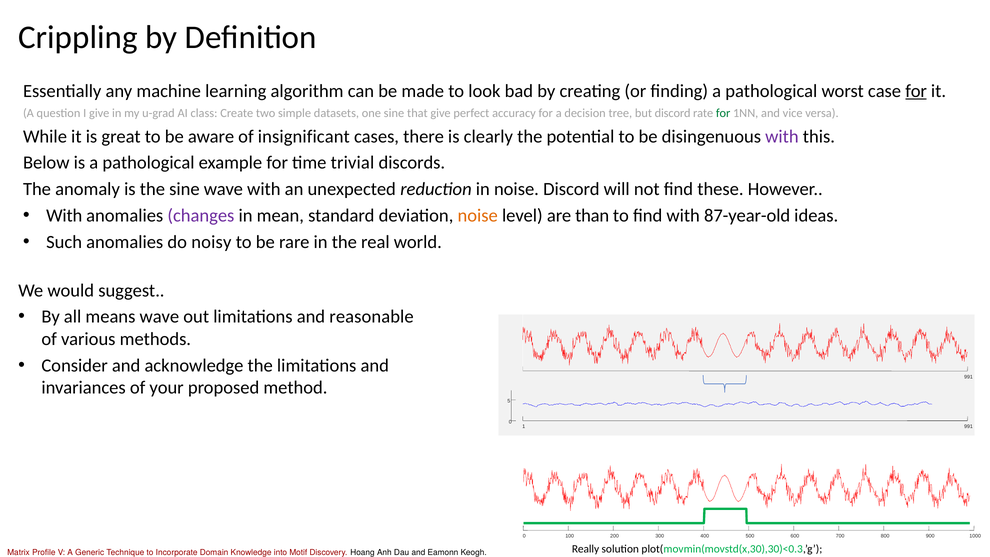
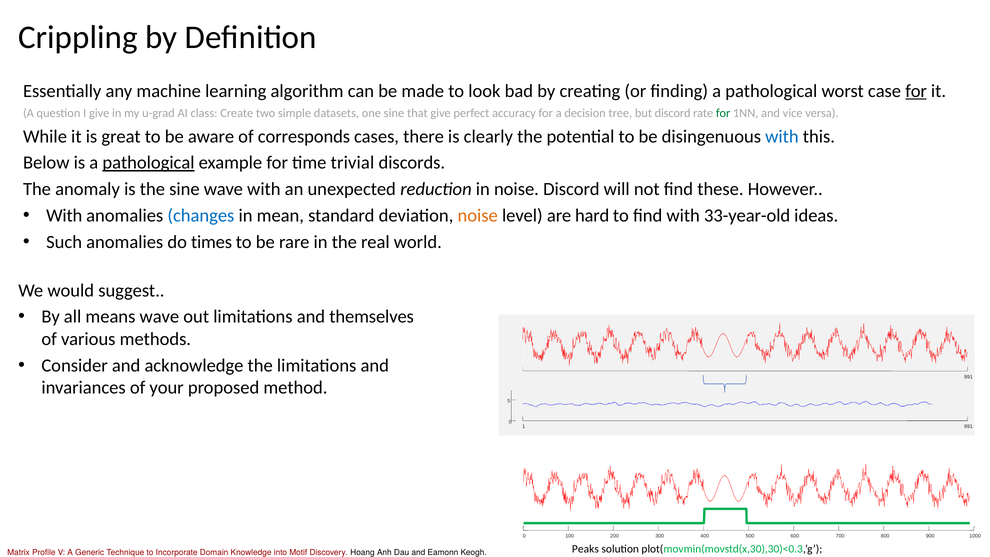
insignificant: insignificant -> corresponds (304, 136)
with colour: purple -> blue (782, 136)
pathological underline: none -> present (148, 163)
changes colour: purple -> blue (201, 216)
than: than -> hard (592, 216)
87-year-old: 87-year-old -> 33-year-old (747, 216)
noisy: noisy -> times (212, 242)
reasonable: reasonable -> themselves (372, 317)
Really: Really -> Peaks (585, 549)
